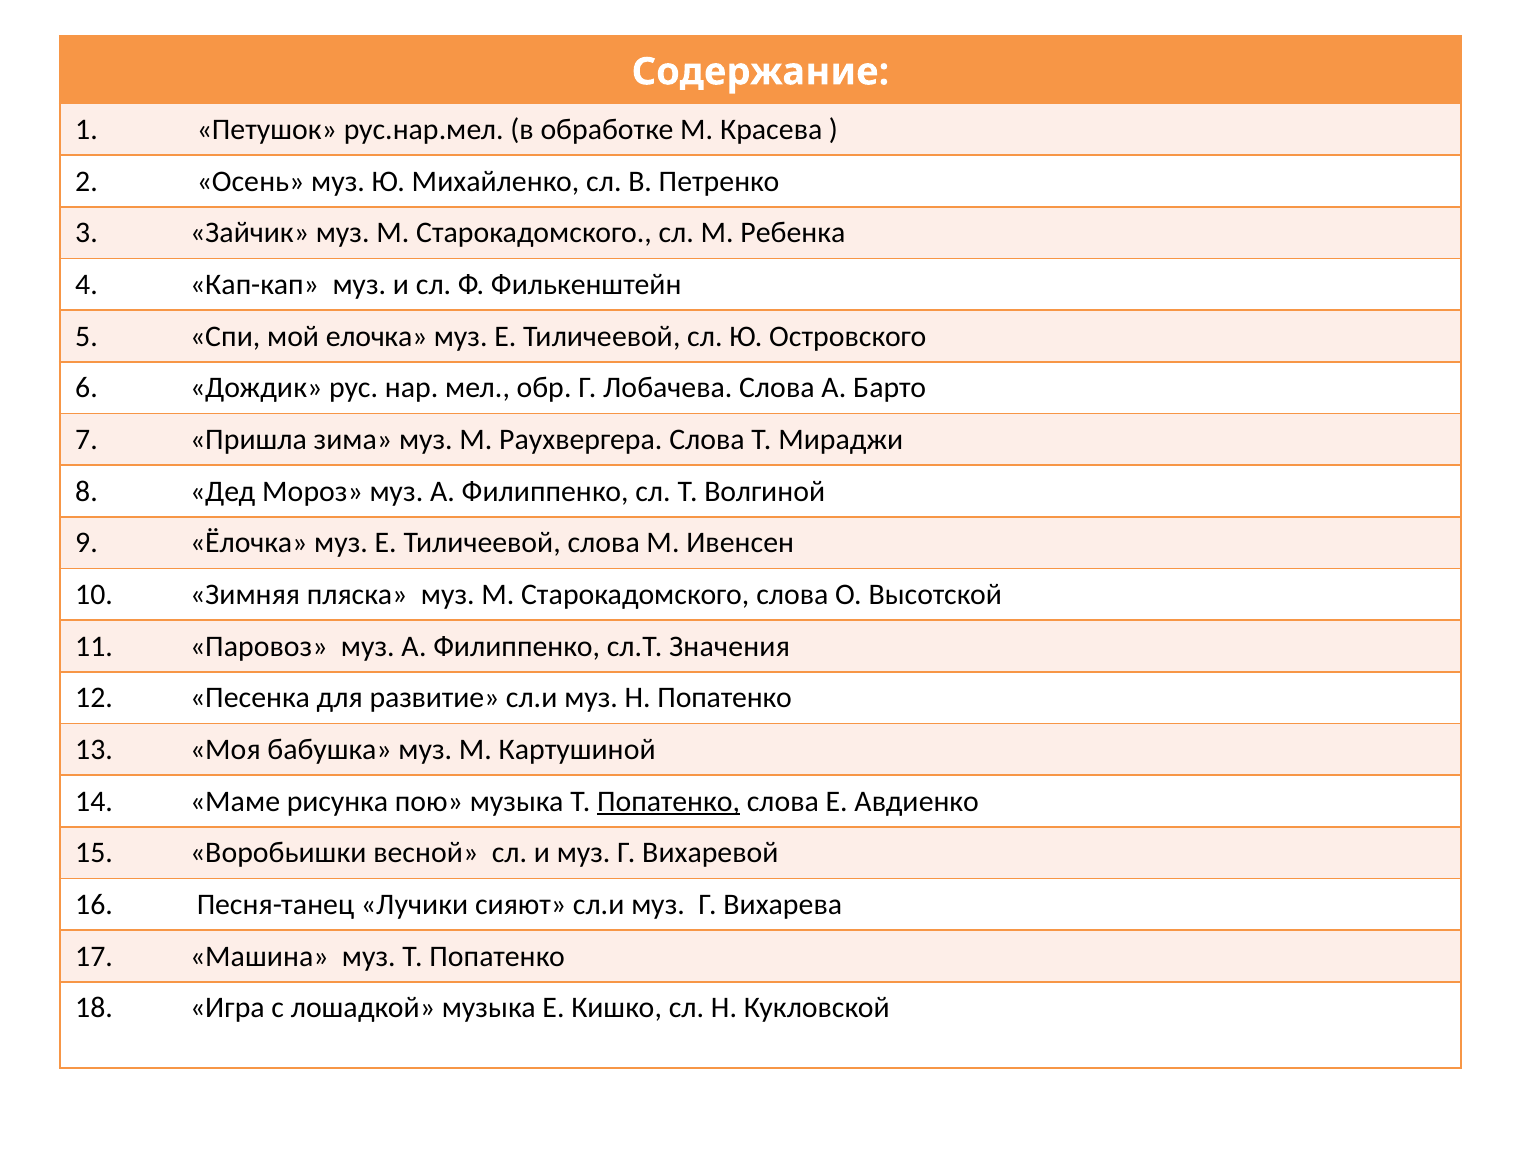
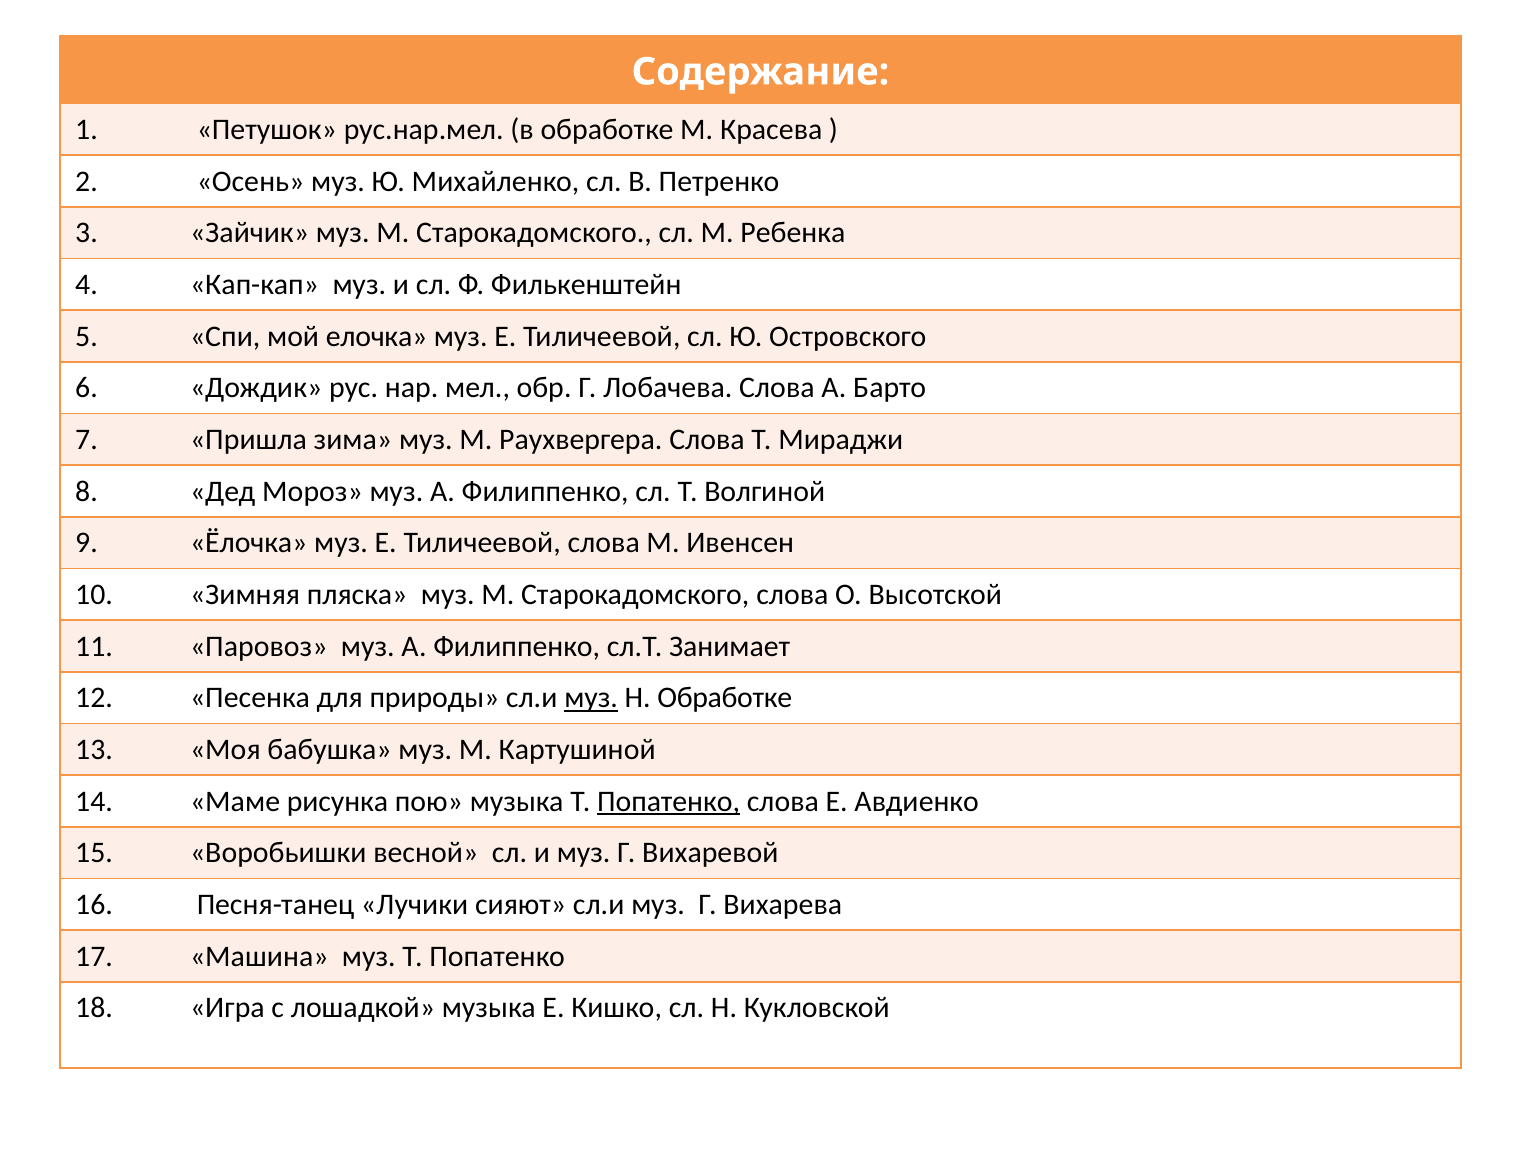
Значения: Значения -> Занимает (730, 646)
развитие: развитие -> природы (434, 698)
муз underline: none -> present (591, 698)
Н Попатенко: Попатенко -> Обработке (725, 698)
